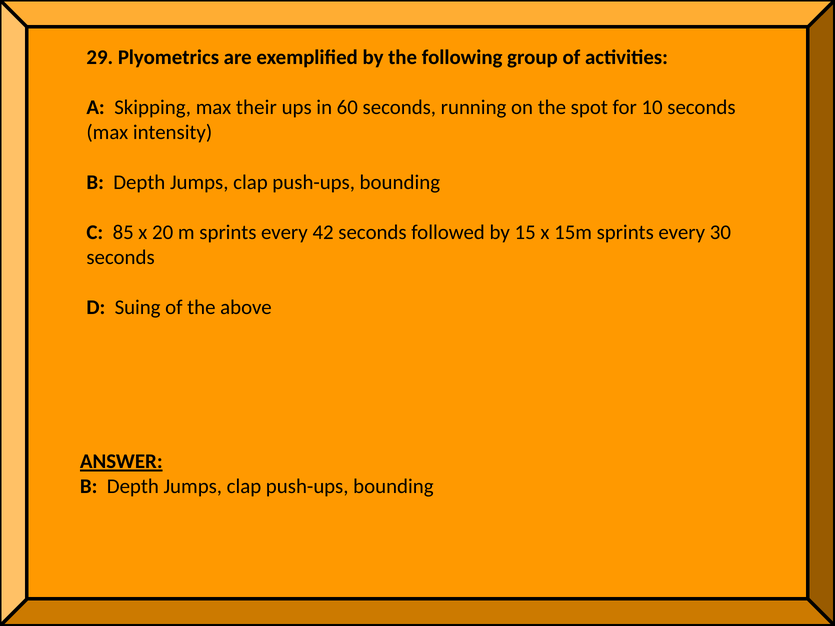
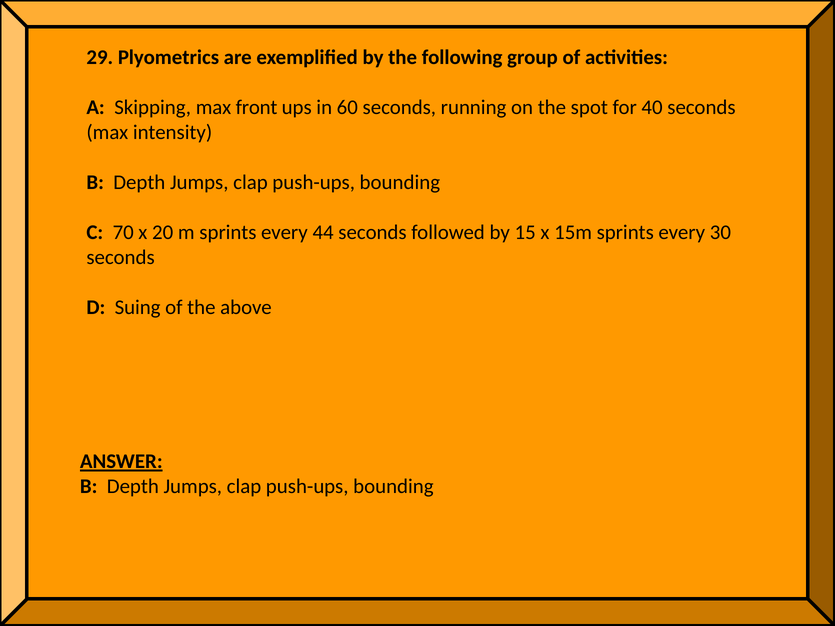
their: their -> front (257, 107)
10: 10 -> 40 (652, 107)
85: 85 -> 70 (123, 233)
42: 42 -> 44 (323, 233)
